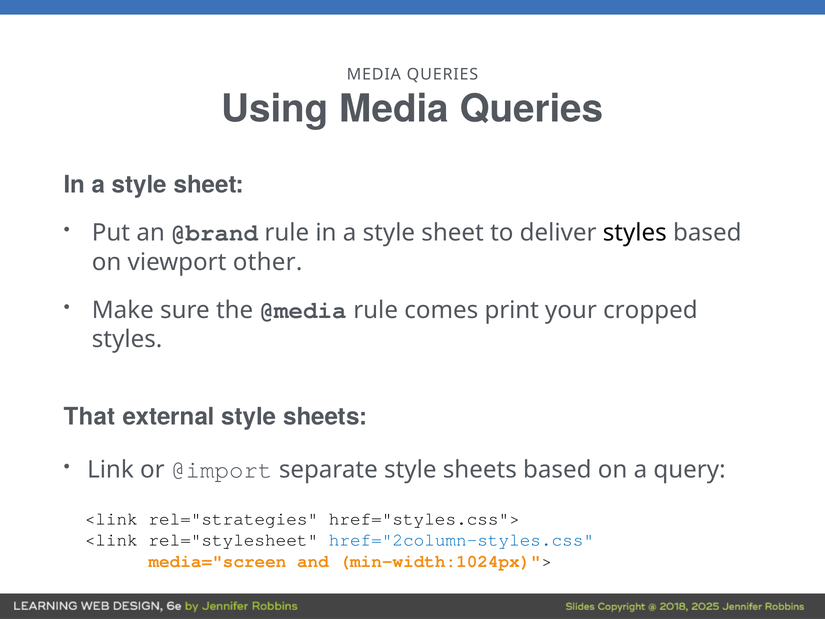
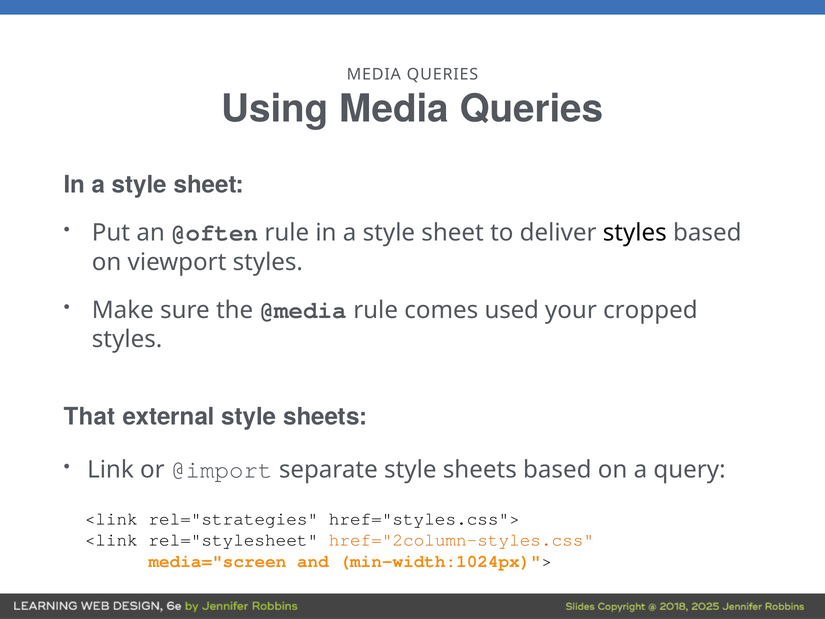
@brand: @brand -> @often (215, 233)
viewport other: other -> styles (268, 262)
print: print -> used (512, 310)
href="2column-styles.css colour: blue -> orange (461, 540)
